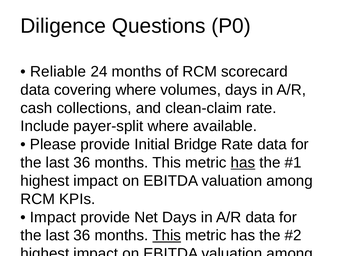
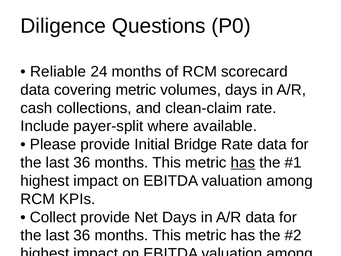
covering where: where -> metric (136, 90)
Impact: Impact -> Collect (53, 217)
This underline: present -> none (167, 235)
